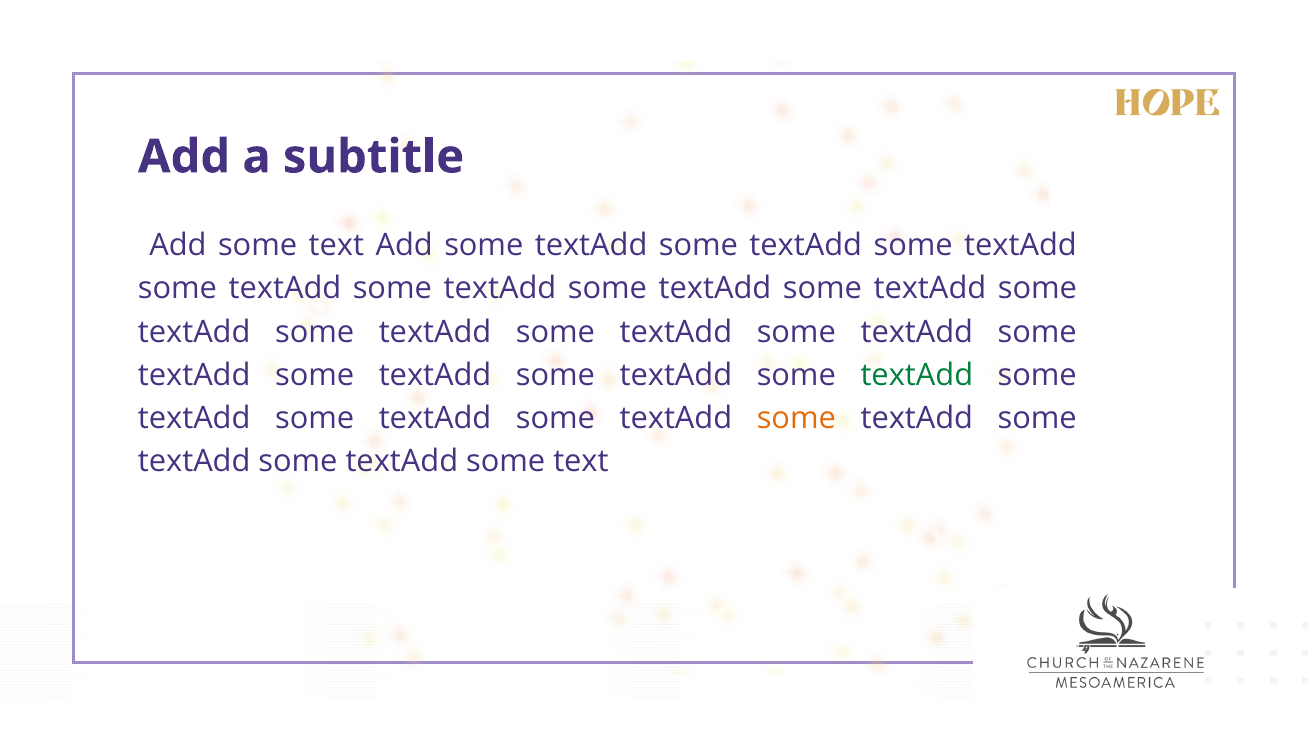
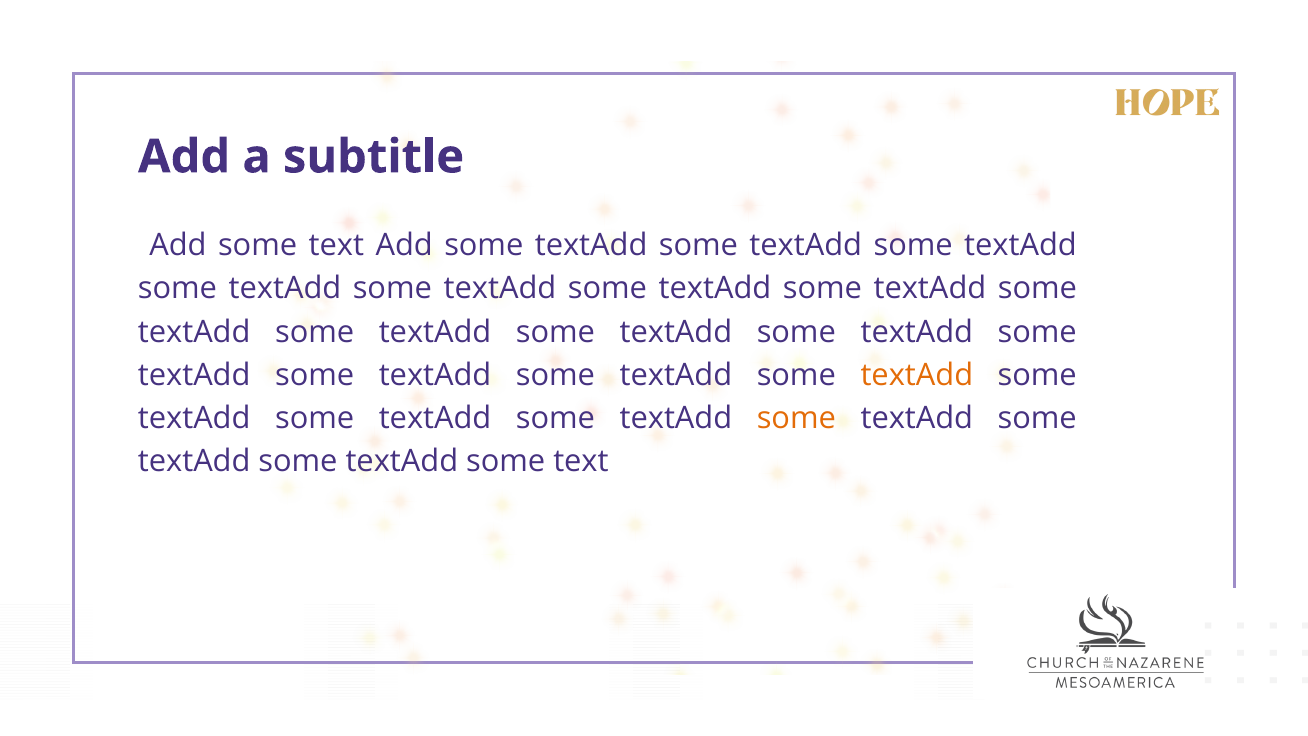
textAdd colour: green -> orange (917, 375)
